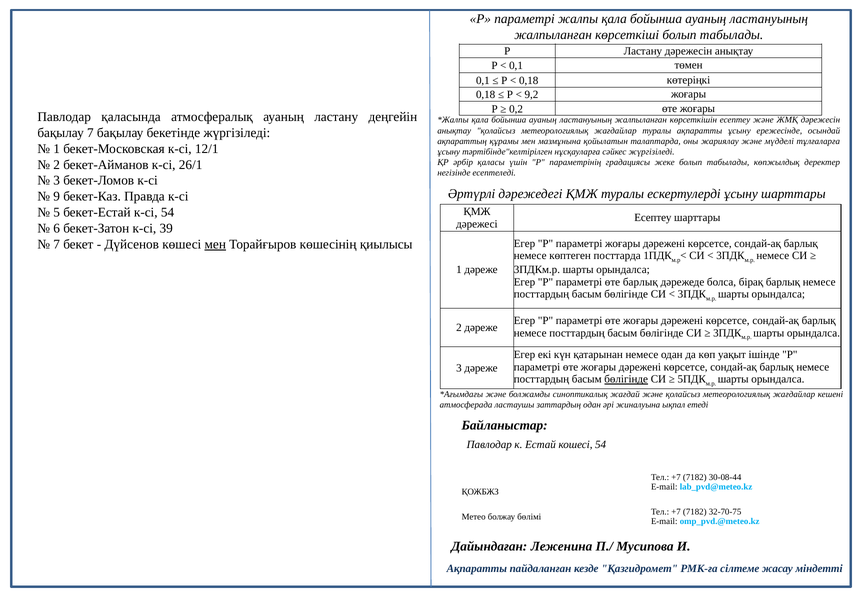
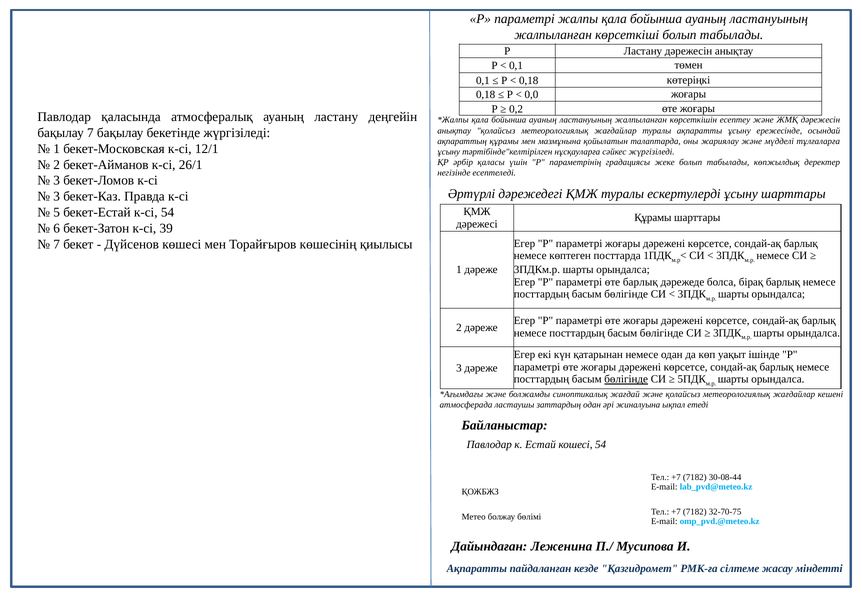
9,2: 9,2 -> 0,0 (531, 95)
9: 9 -> 3 (57, 196)
Есептеу: Есептеу -> Құрамы (653, 218)
мен underline: present -> none (215, 244)
